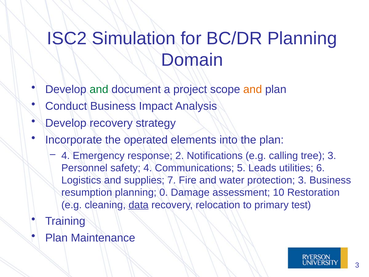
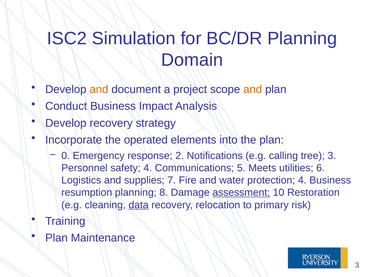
and colour: green -> orange (99, 89)
4: 4 -> 0 (66, 155)
Leads: Leads -> Meets (262, 168)
protection 3: 3 -> 4 (302, 180)
0: 0 -> 8 (164, 192)
assessment underline: none -> present (241, 192)
test: test -> risk (301, 205)
